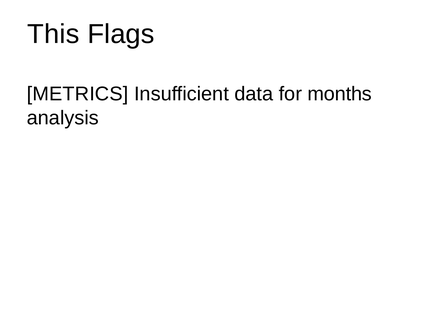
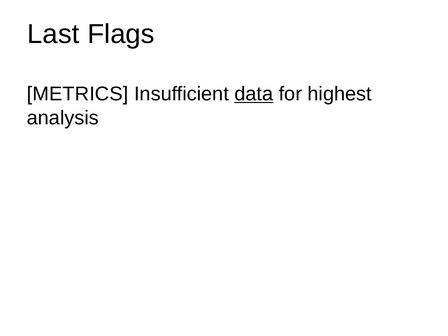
This: This -> Last (53, 34)
data underline: none -> present (254, 94)
months: months -> highest (340, 94)
